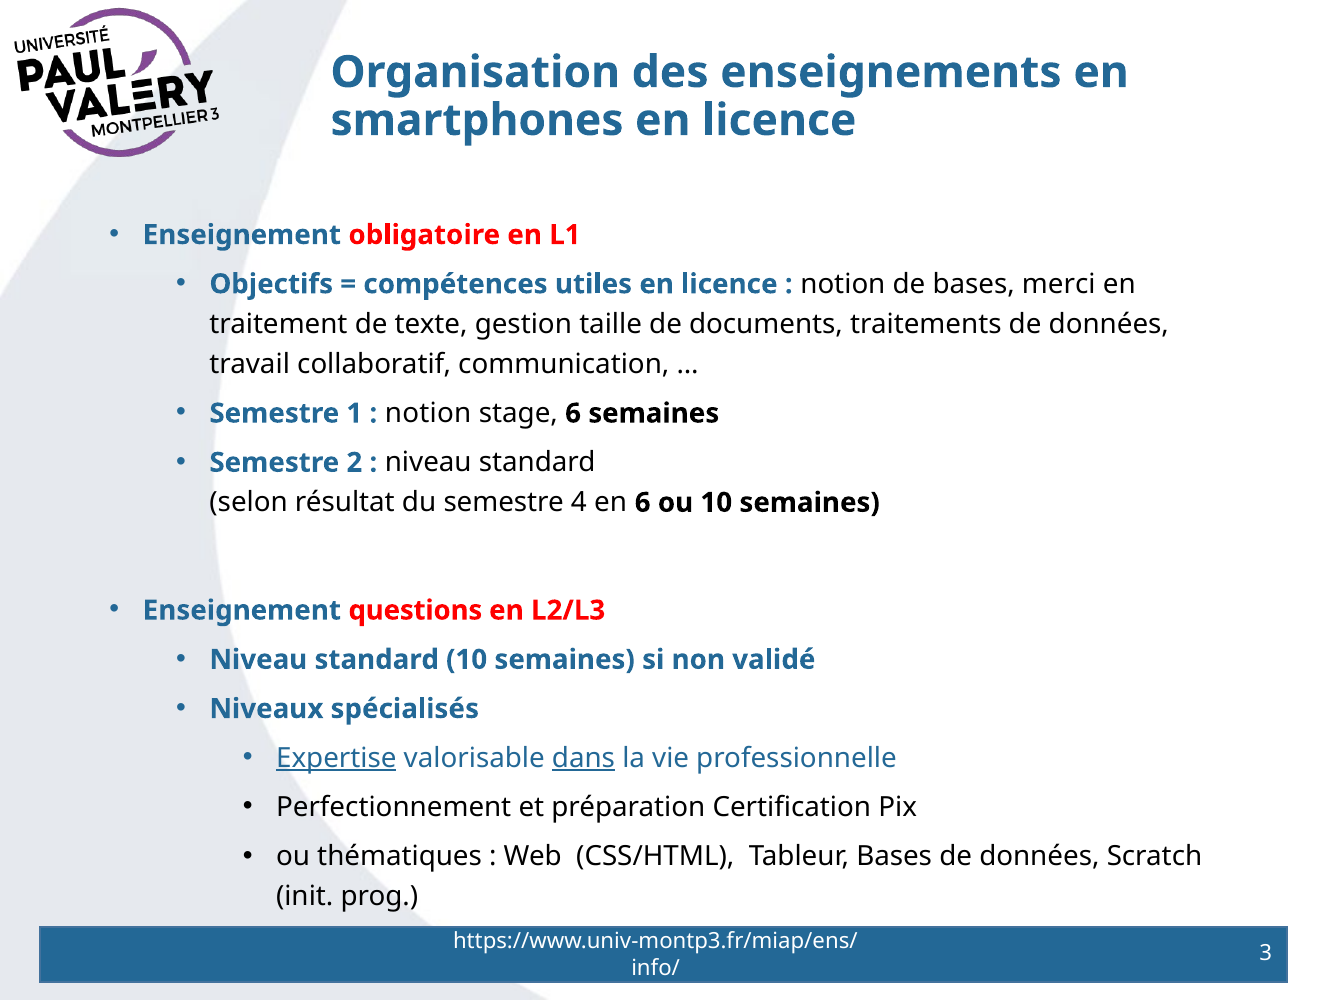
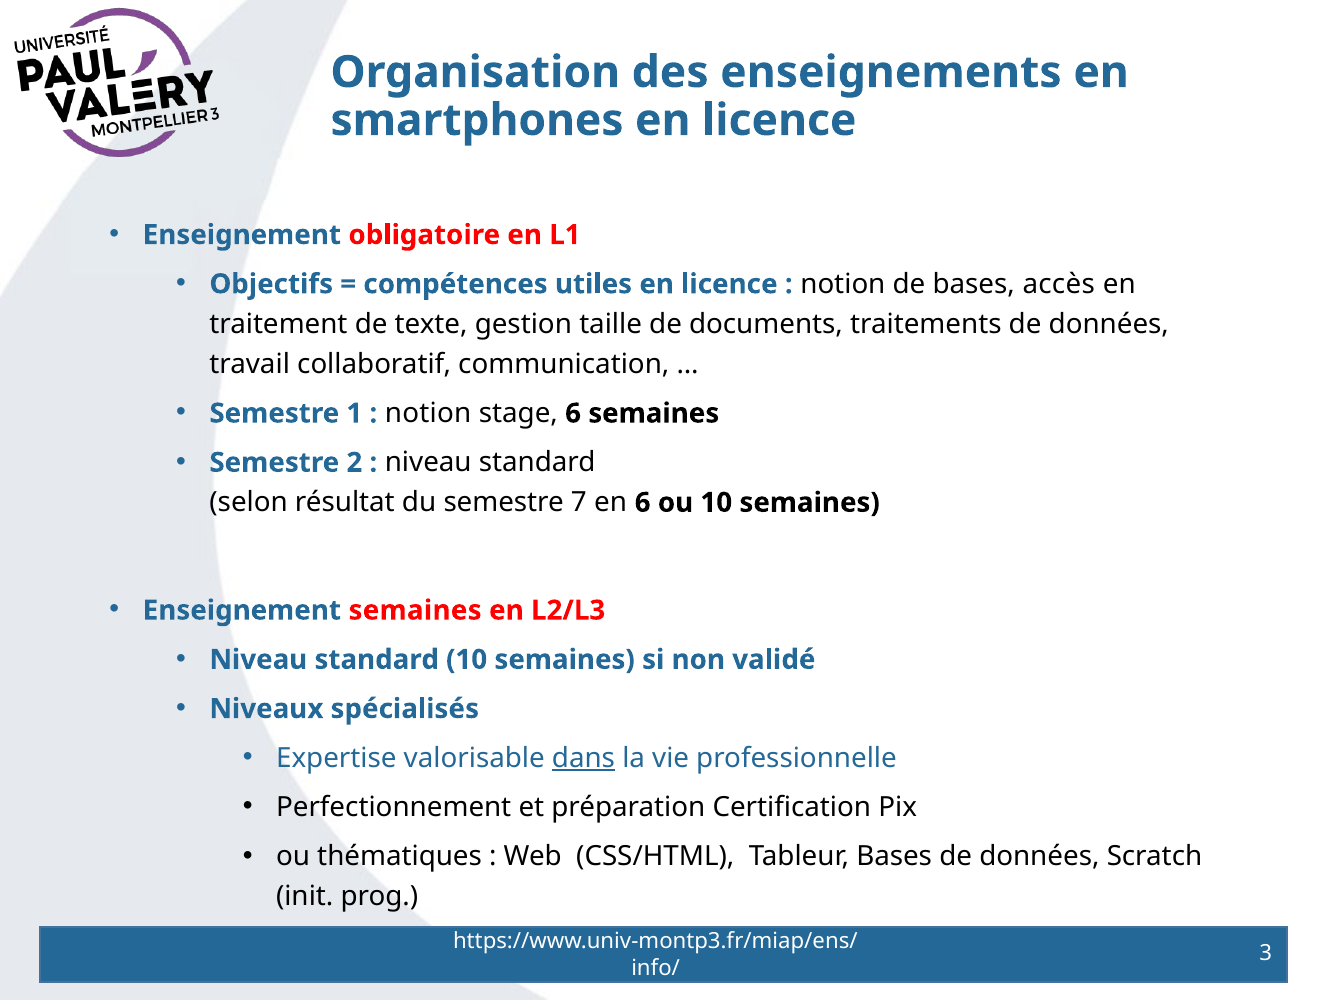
merci: merci -> accès (1059, 284)
4: 4 -> 7 (579, 503)
Enseignement questions: questions -> semaines (415, 611)
Expertise underline: present -> none (336, 758)
